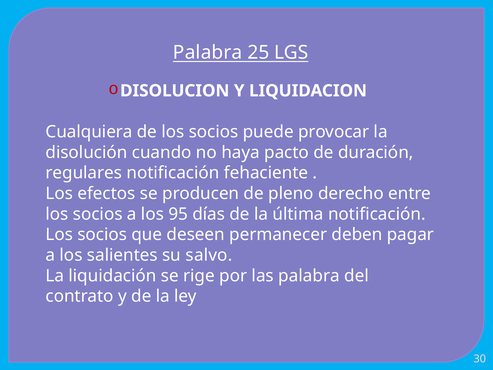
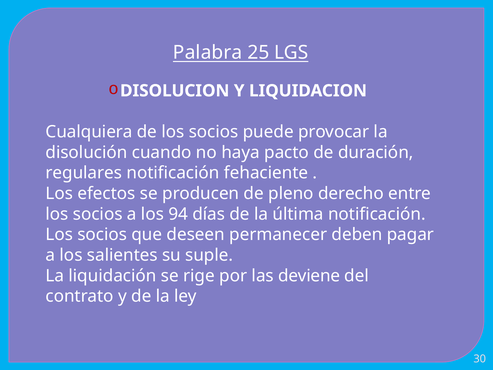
95: 95 -> 94 (178, 214)
salvo: salvo -> suple (209, 255)
las palabra: palabra -> deviene (309, 276)
